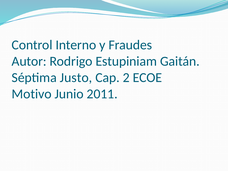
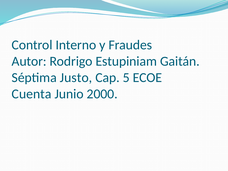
2: 2 -> 5 (126, 78)
Motivo: Motivo -> Cuenta (32, 94)
2011: 2011 -> 2000 (102, 94)
